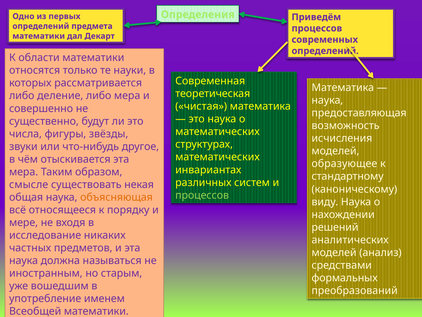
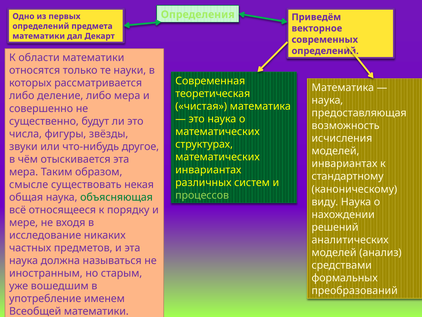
процессов: процессов -> векторное (317, 28)
образующее: образующее -> инвариантах (344, 164)
объясняющая colour: orange -> green (117, 197)
